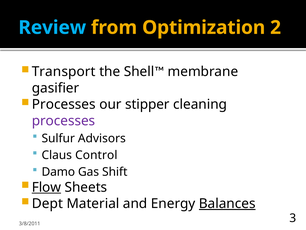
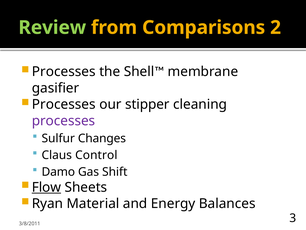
Review colour: light blue -> light green (52, 27)
Optimization: Optimization -> Comparisons (204, 27)
Transport: Transport -> Processes (64, 72)
Advisors: Advisors -> Changes (102, 138)
Dept: Dept -> Ryan (47, 203)
Balances underline: present -> none (227, 203)
